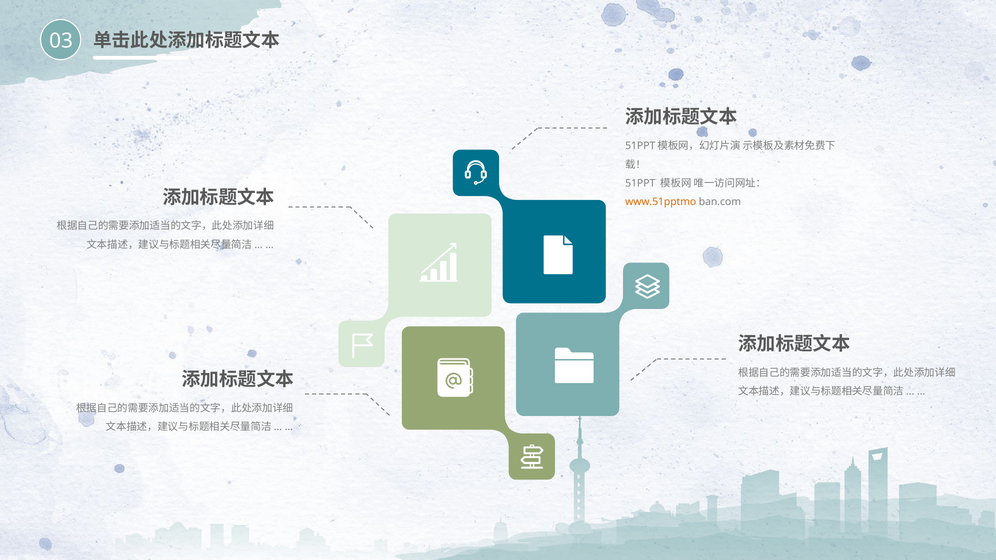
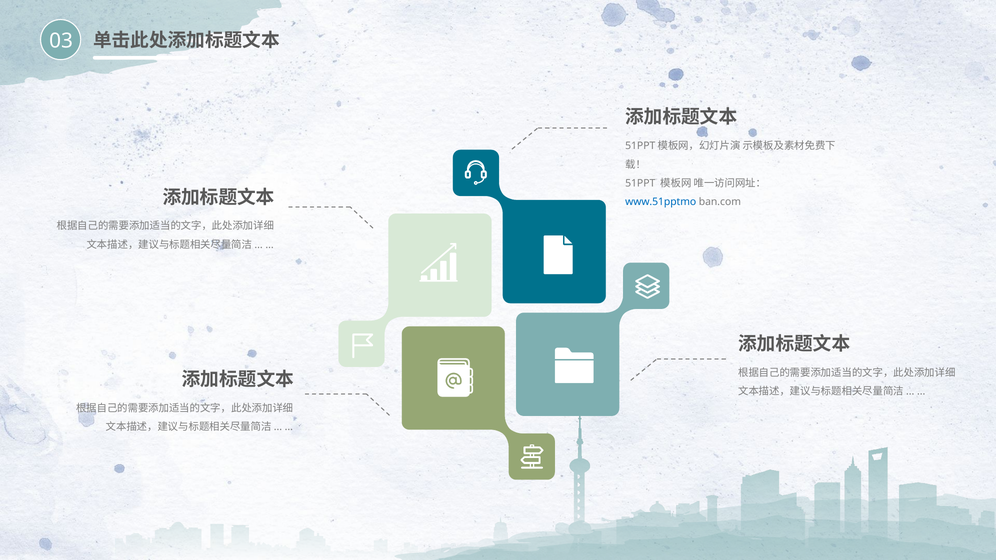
www.51pptmo colour: orange -> blue (661, 202)
